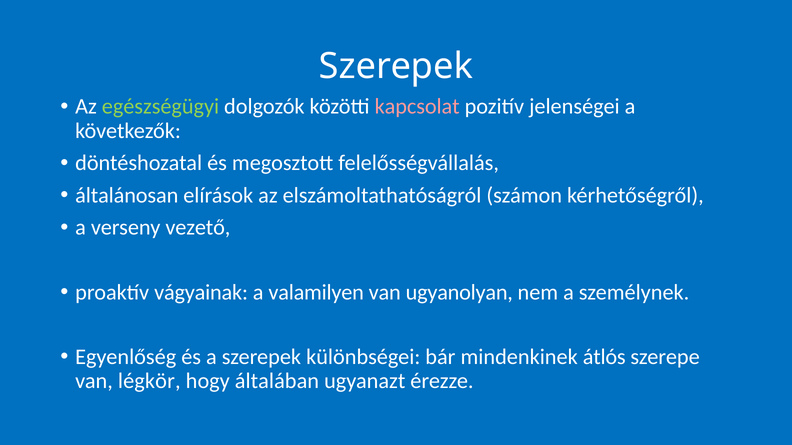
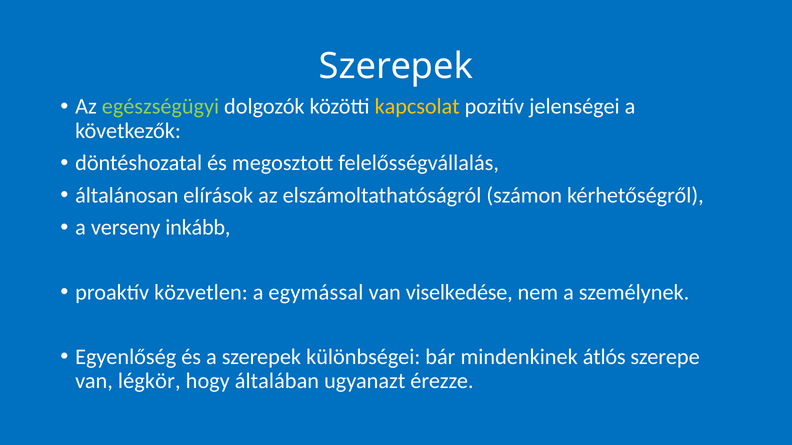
kapcsolat colour: pink -> yellow (417, 107)
vezető: vezető -> inkább (198, 228)
vágyainak: vágyainak -> közvetlen (201, 293)
valamilyen: valamilyen -> egymással (316, 293)
ugyanolyan: ugyanolyan -> viselkedése (459, 293)
